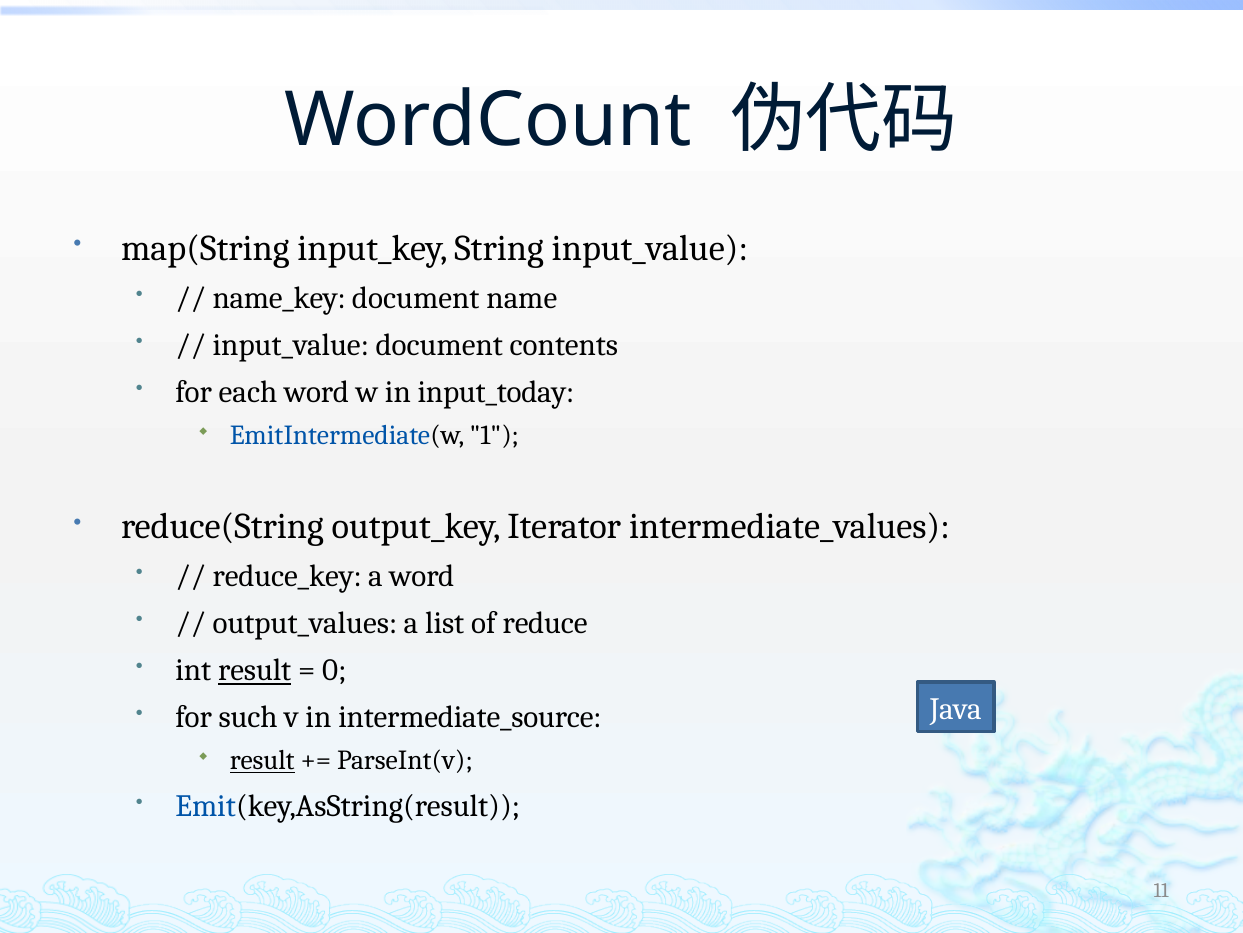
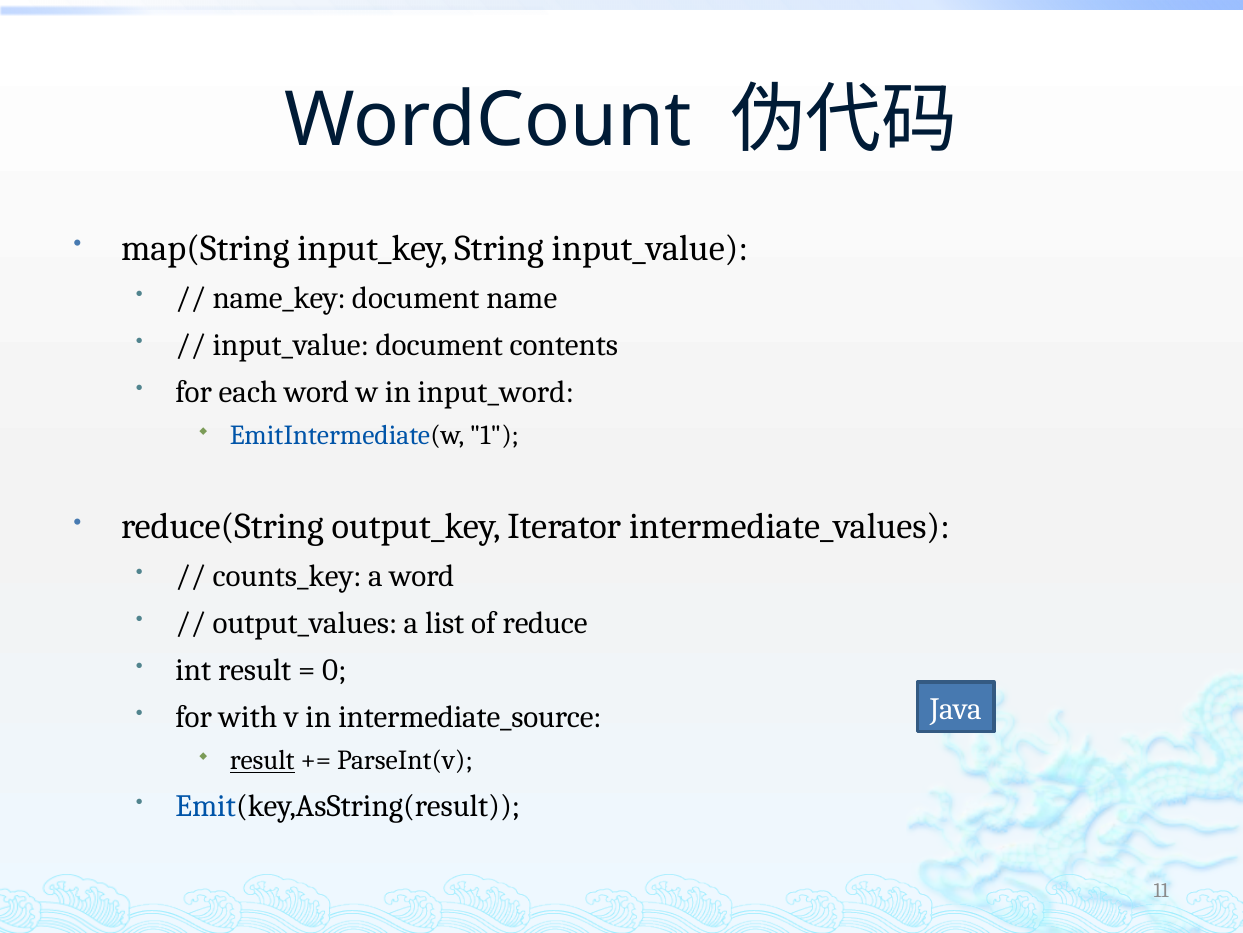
input_today: input_today -> input_word (496, 392)
reduce_key: reduce_key -> counts_key (287, 576)
result underline: present -> none (255, 670)
such: such -> with (248, 717)
